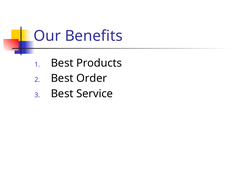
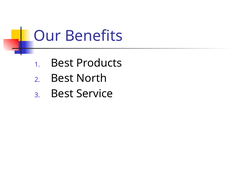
Order: Order -> North (92, 78)
